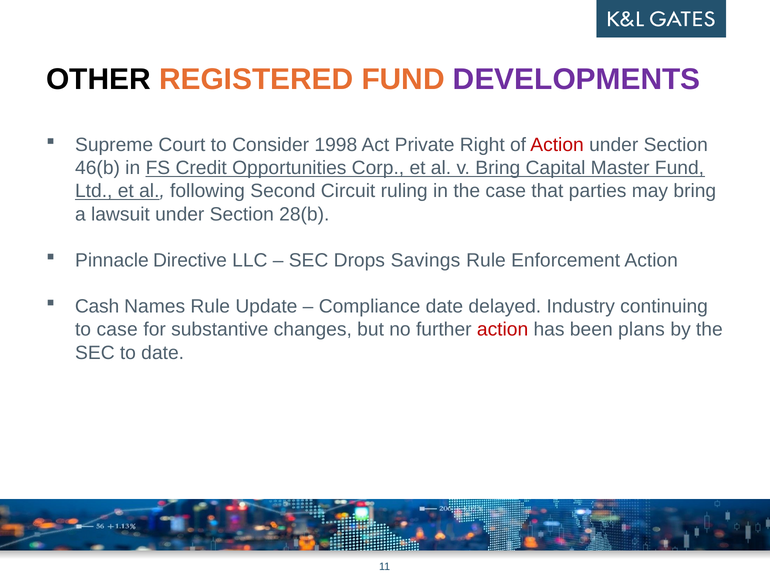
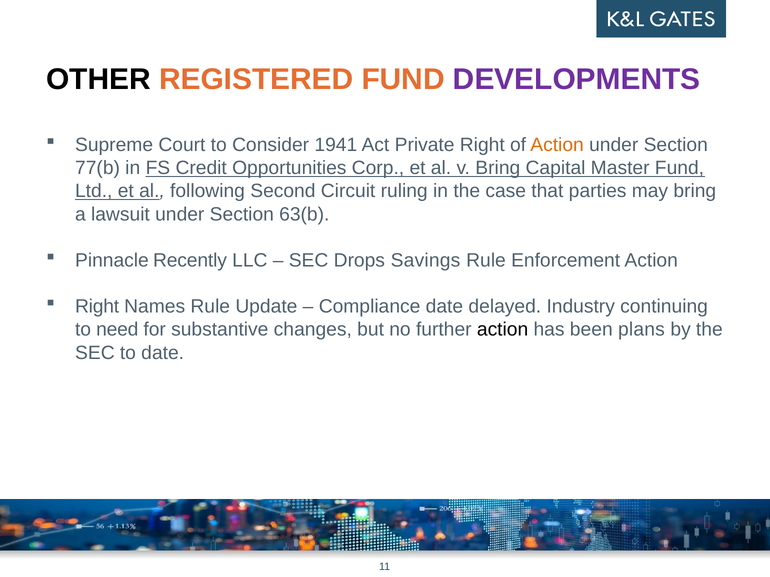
1998: 1998 -> 1941 (336, 145)
Action colour: red -> orange (557, 145)
46(b: 46(b -> 77(b (98, 168)
28(b: 28(b -> 63(b (304, 214)
Directive: Directive -> Recently (190, 261)
Cash: Cash -> Right (97, 307)
to case: case -> need (117, 330)
action colour: red -> black (503, 330)
